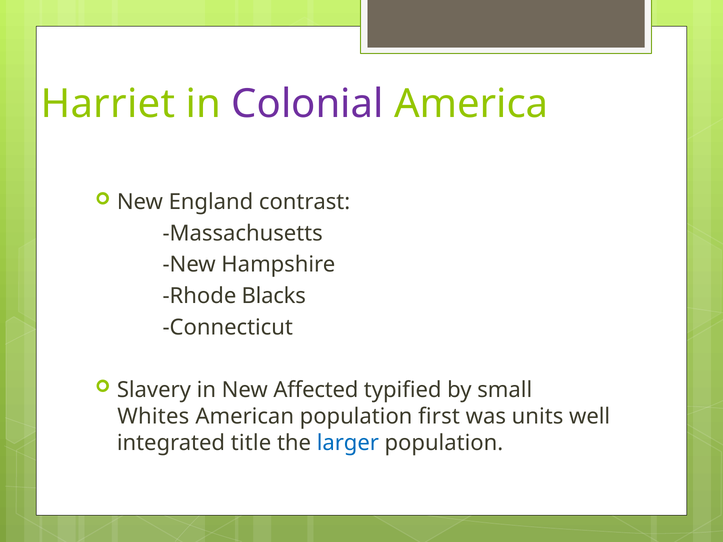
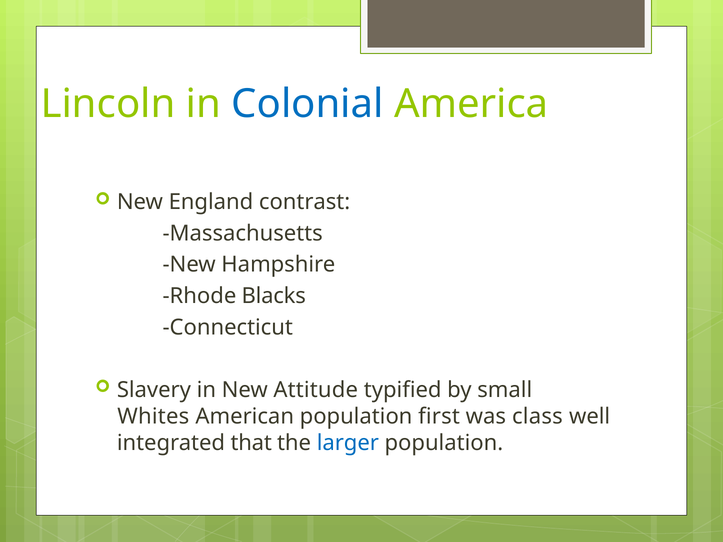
Harriet: Harriet -> Lincoln (108, 104)
Colonial colour: purple -> blue (307, 104)
Affected: Affected -> Attitude (316, 390)
units: units -> class (537, 417)
title: title -> that (251, 443)
